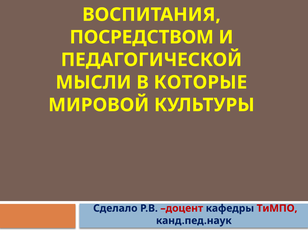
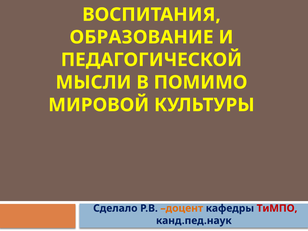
ПОСРЕДСТВОМ: ПОСРЕДСТВОМ -> ОБРАЗОВАНИЕ (142, 37)
КОТОРЫЕ: КОТОРЫЕ -> ПОМИМО (201, 82)
доцент colour: red -> orange (182, 208)
